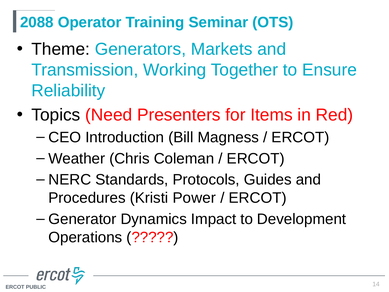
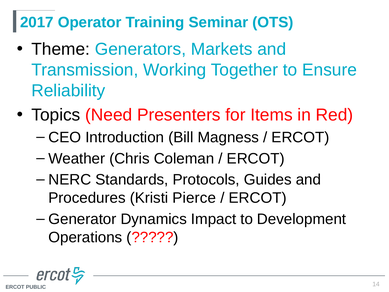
2088: 2088 -> 2017 (37, 22)
Power: Power -> Pierce (194, 198)
